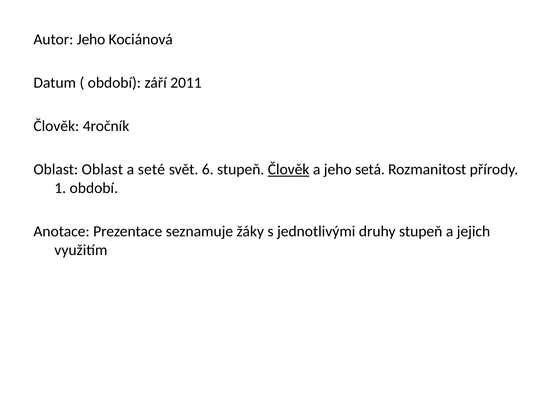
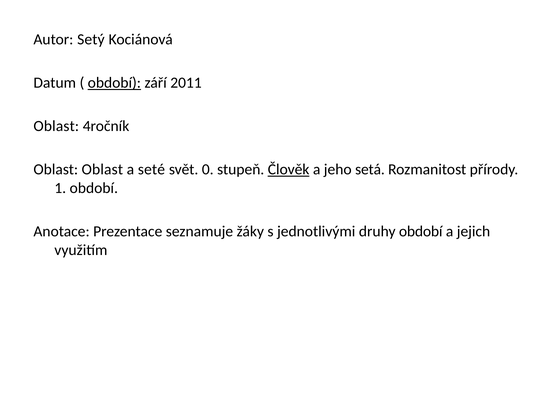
Autor Jeho: Jeho -> Setý (91, 39)
období underline: none -> present (114, 83)
Člověk: Člověk -> Oblast (56, 126)
6: 6 -> 0 (208, 170)
druhy stupeň: stupeň -> období (421, 232)
